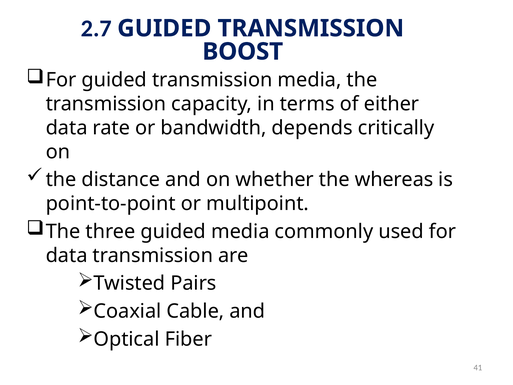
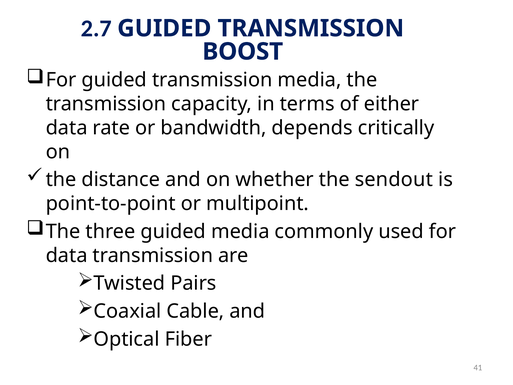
whereas: whereas -> sendout (394, 180)
